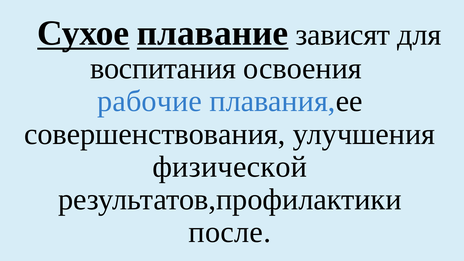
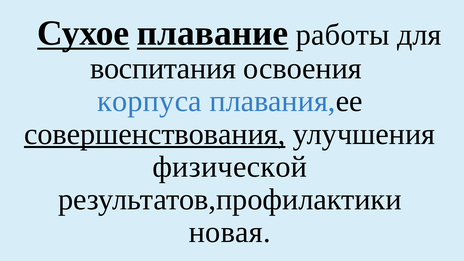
зависят: зависят -> работы (343, 35)
рабочие: рабочие -> корпуса (149, 101)
совершенствования underline: none -> present (155, 134)
после: после -> новая (230, 232)
